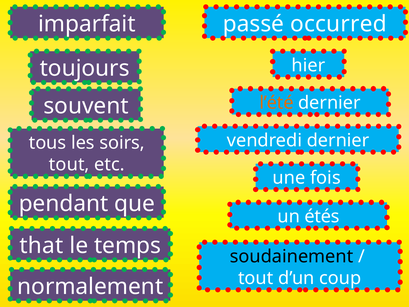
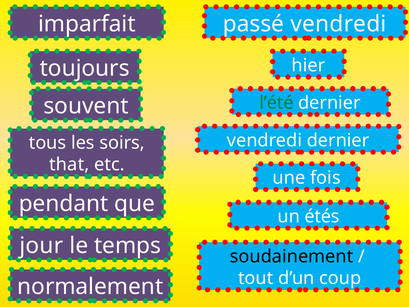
passé occurred: occurred -> vendredi (338, 24)
l’été colour: orange -> green (277, 103)
tout: tout -> that (69, 164)
that: that -> jour (41, 246)
